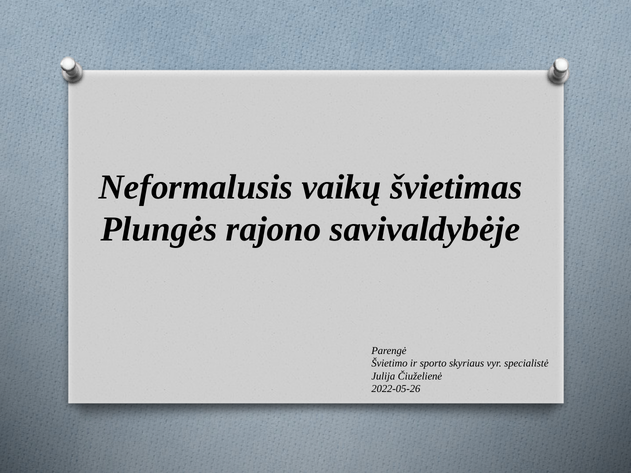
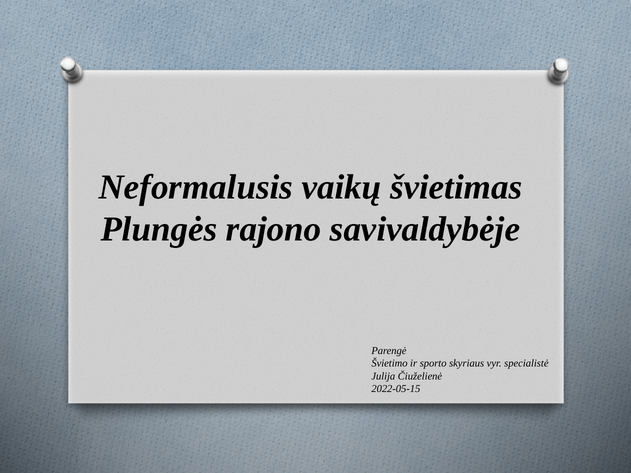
2022-05-26: 2022-05-26 -> 2022-05-15 (396, 389)
